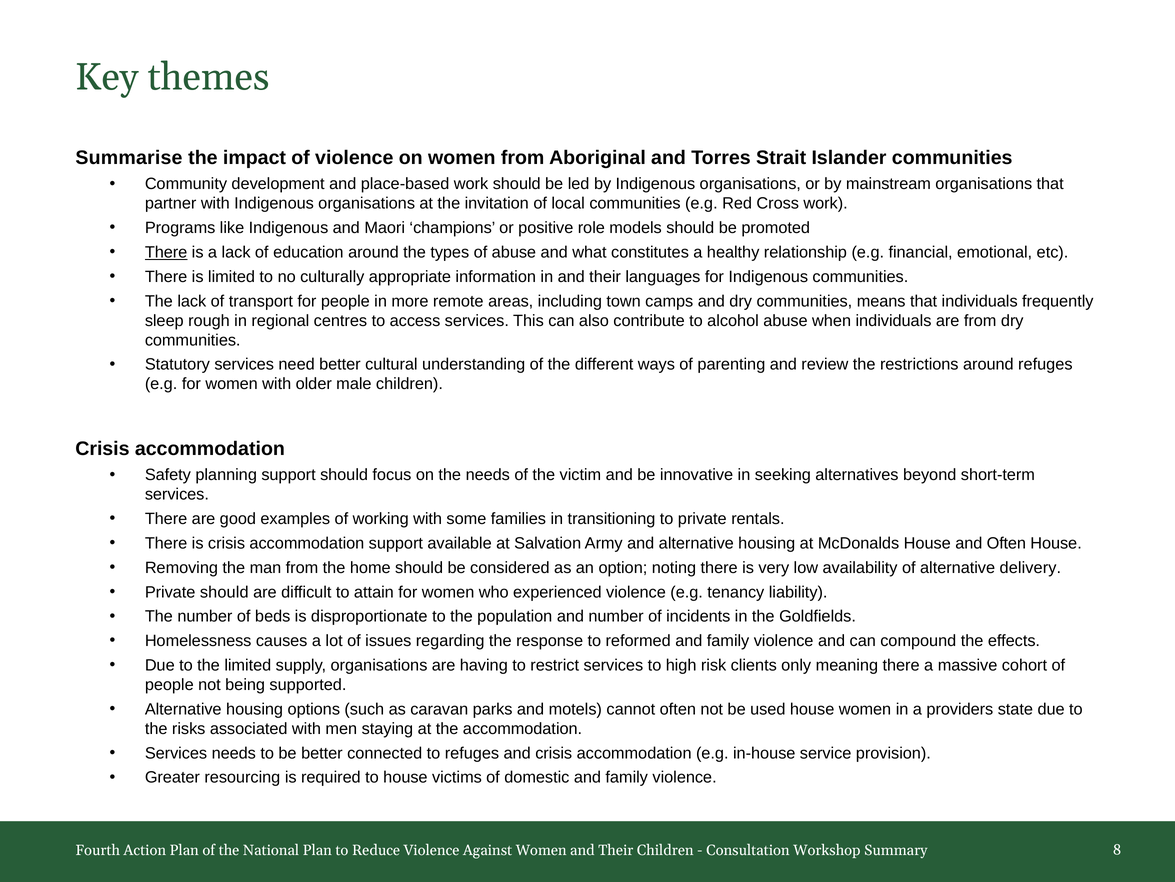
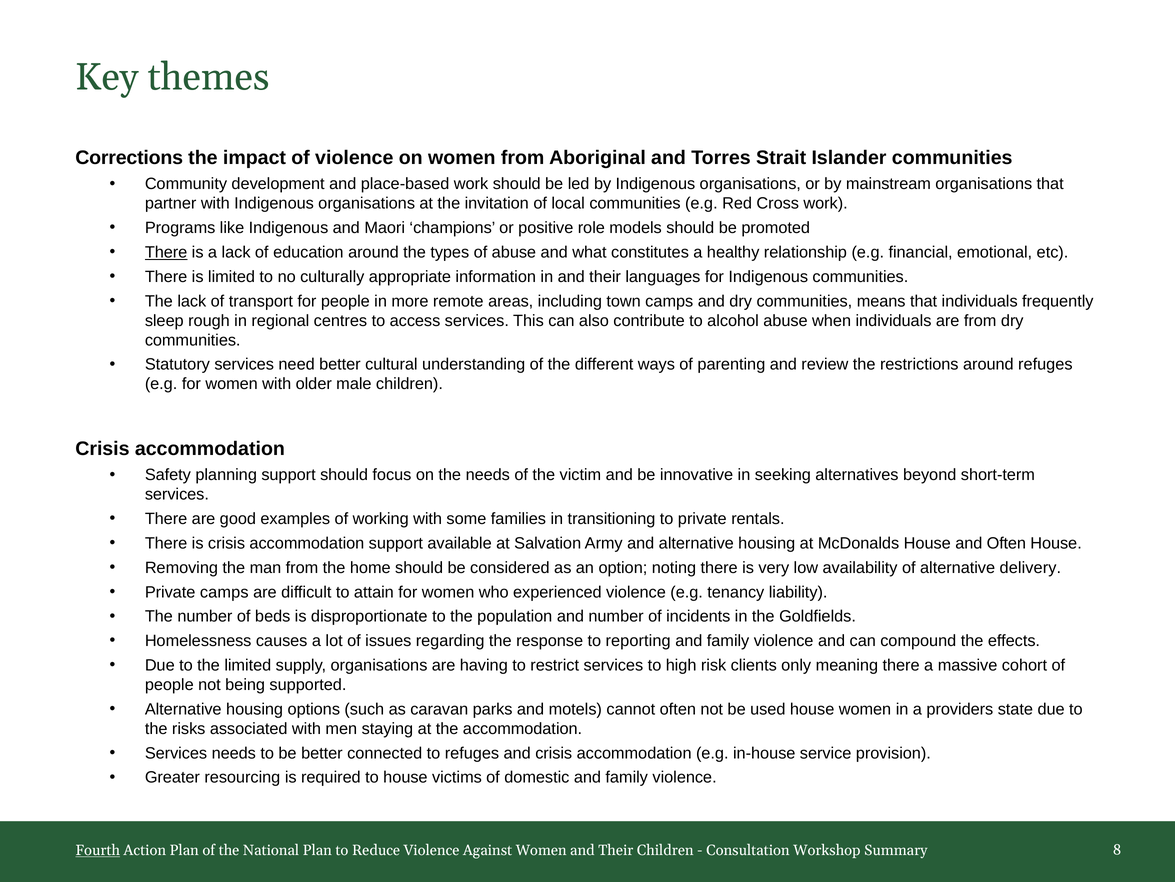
Summarise: Summarise -> Corrections (129, 158)
Private should: should -> camps (224, 592)
reformed: reformed -> reporting (638, 640)
Fourth underline: none -> present (98, 850)
